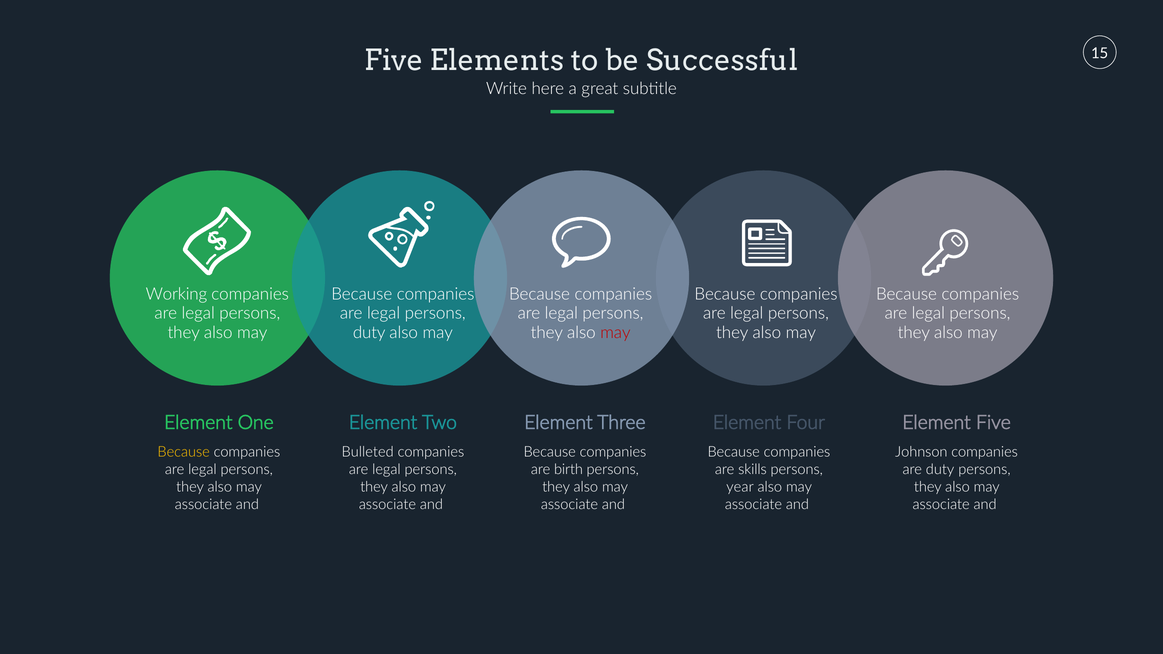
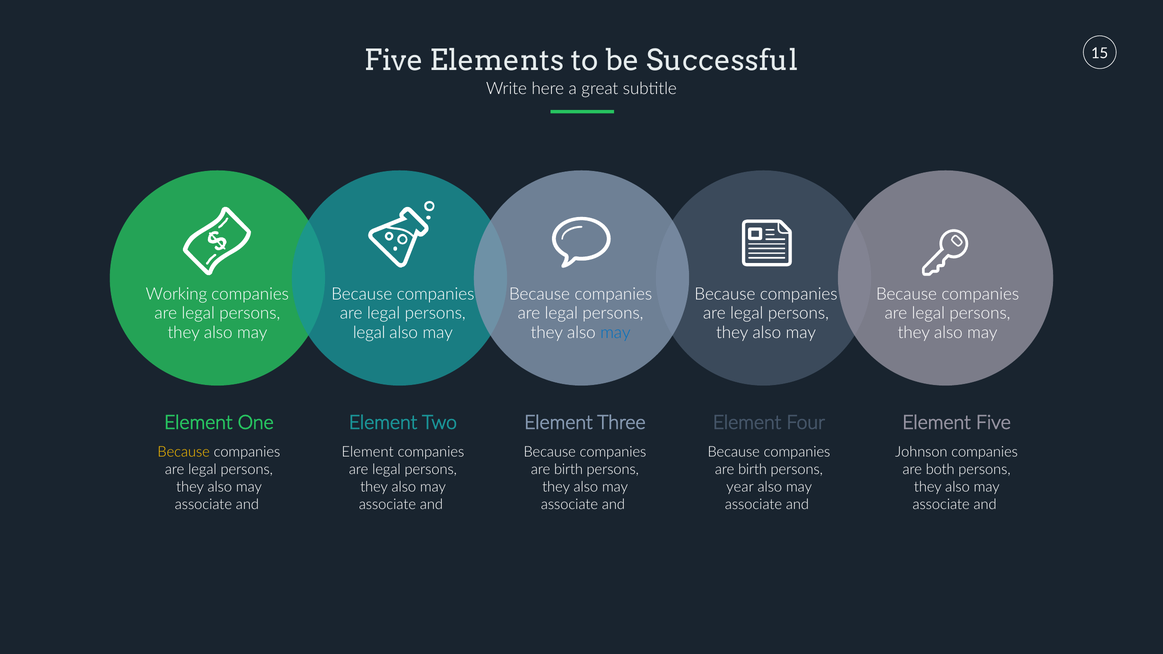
duty: duty -> legal (369, 333)
may colour: red -> blue (615, 333)
Bulleted: Bulleted -> Element (368, 452)
skills: skills -> birth (753, 470)
are duty: duty -> both (940, 470)
